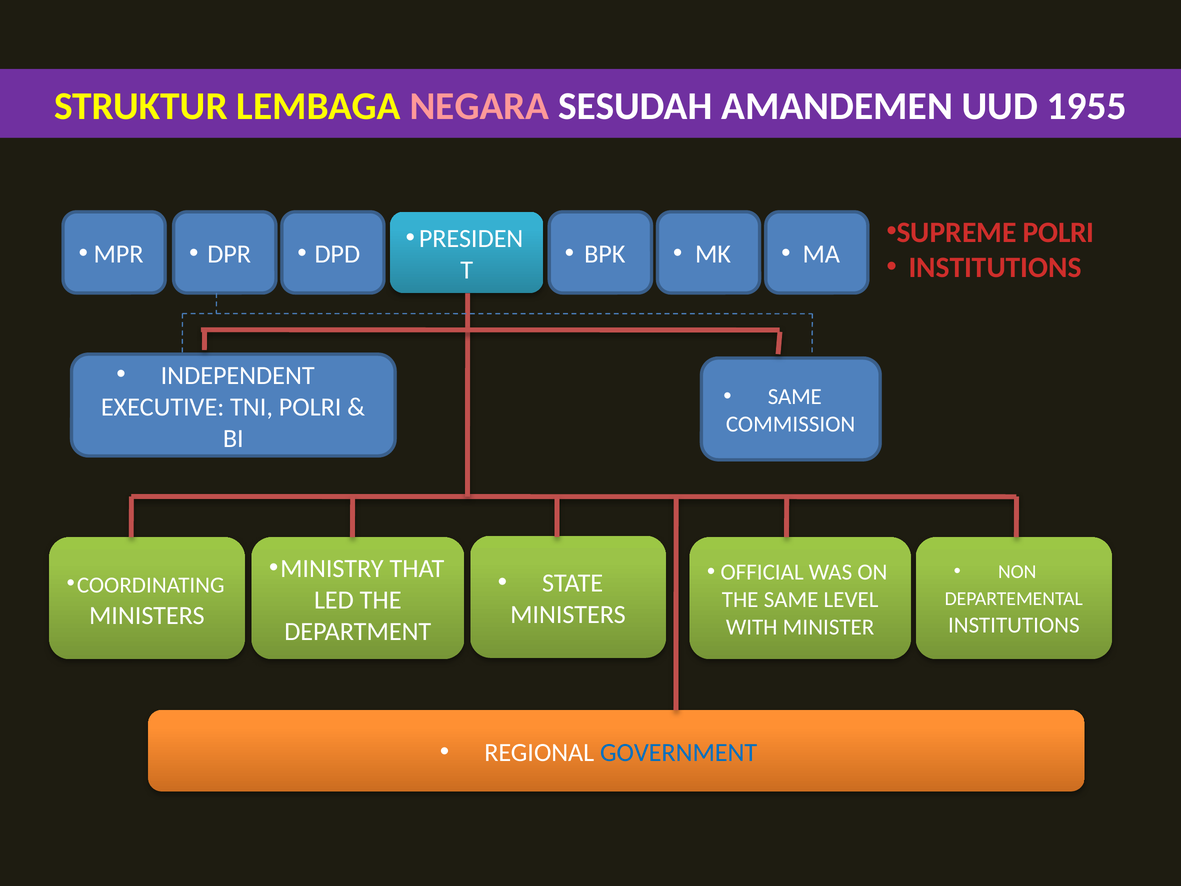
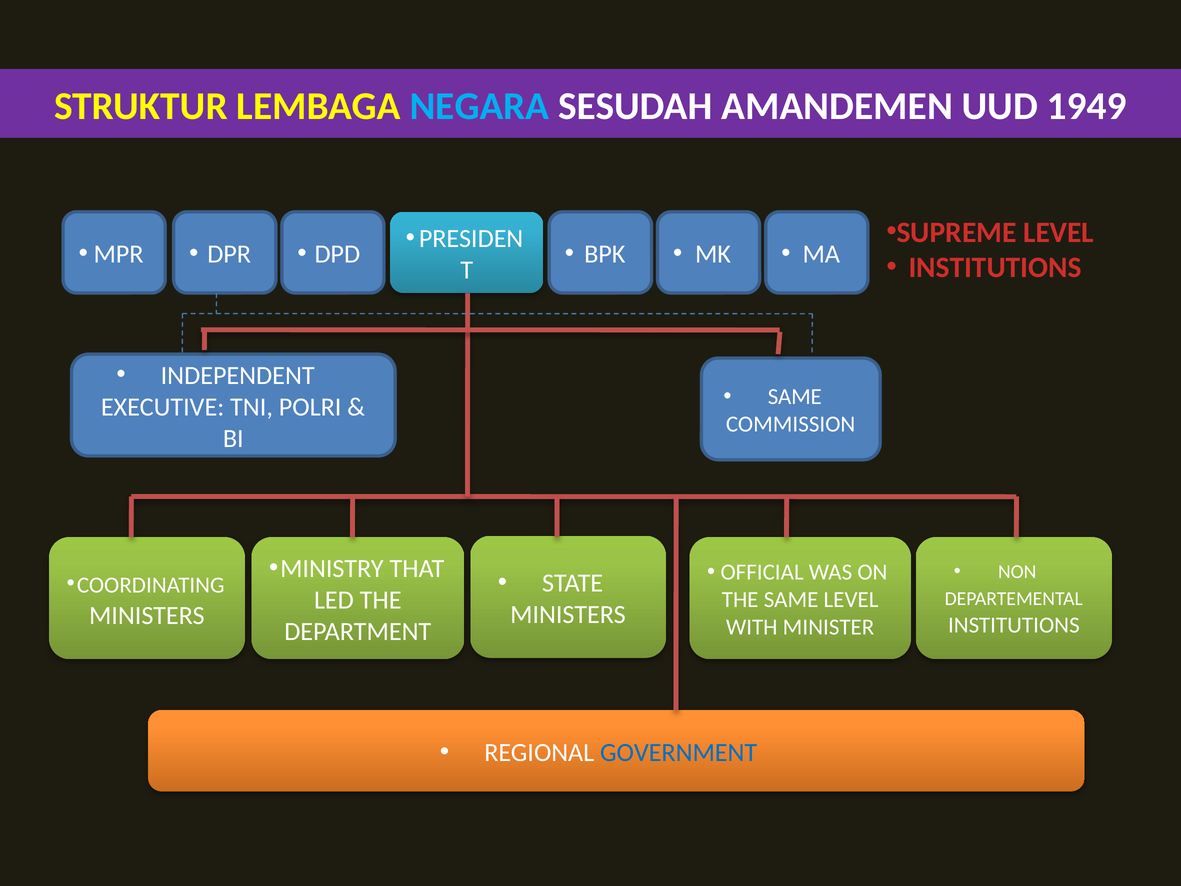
NEGARA colour: pink -> light blue (479, 106)
1955: 1955 -> 1949 (1087, 106)
SUPREME POLRI: POLRI -> LEVEL (1059, 232)
